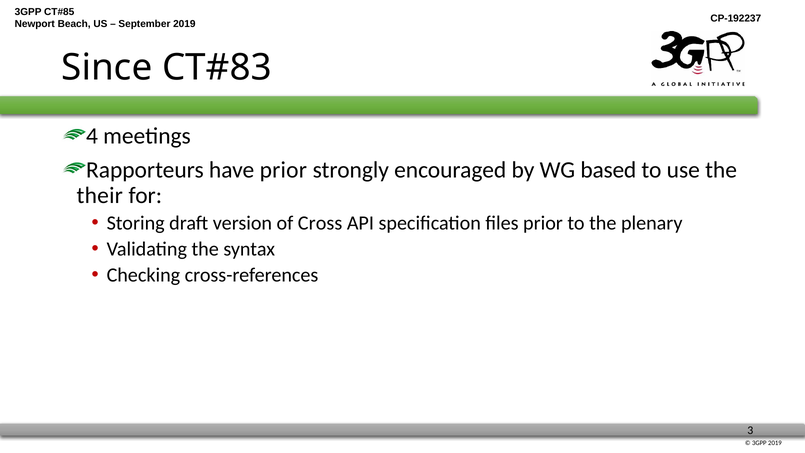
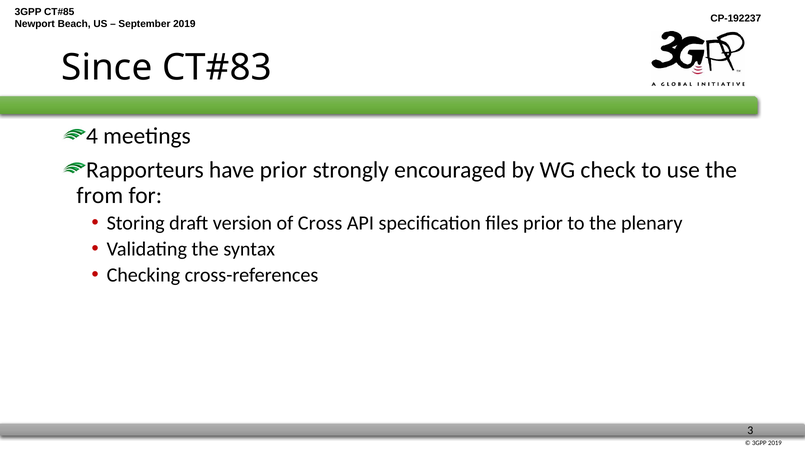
based: based -> check (608, 170)
their: their -> from (100, 195)
